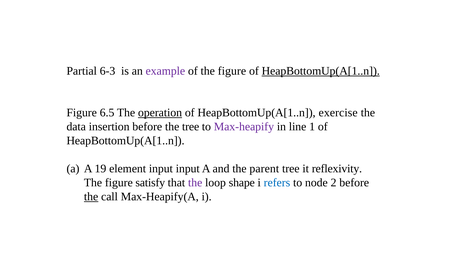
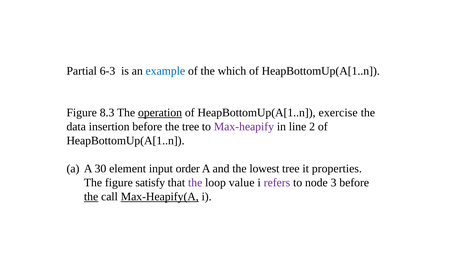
example colour: purple -> blue (165, 71)
of the figure: figure -> which (232, 71)
HeapBottomUp(A[1..n underline: present -> none (321, 71)
6.5: 6.5 -> 8.3 (107, 113)
1: 1 -> 2 (312, 127)
19: 19 -> 30 (100, 169)
input input: input -> order (188, 169)
parent: parent -> lowest (264, 169)
reflexivity: reflexivity -> properties (337, 169)
shape: shape -> value (242, 183)
refers colour: blue -> purple (277, 183)
2: 2 -> 3 (334, 183)
Max-Heapify(A underline: none -> present (160, 197)
